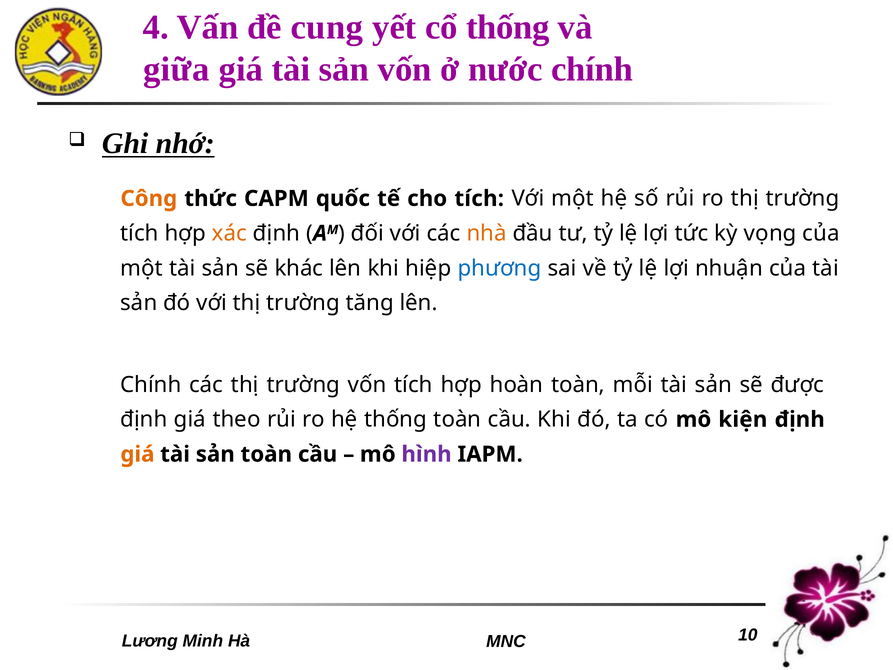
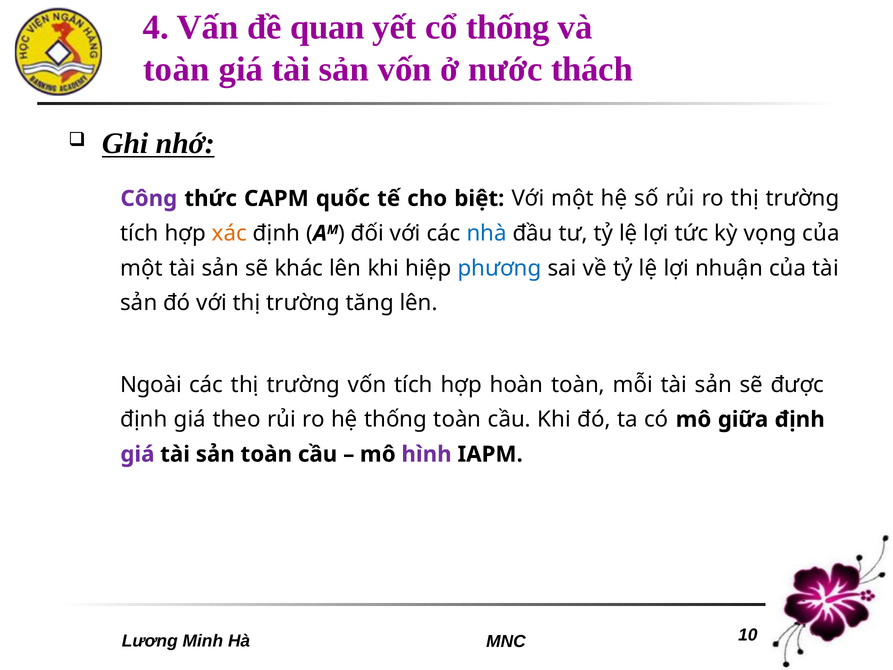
cung: cung -> quan (327, 27)
giữa: giữa -> toàn (176, 69)
nước chính: chính -> thách (592, 69)
Công colour: orange -> purple (149, 198)
tích: tích -> biệt (479, 198)
nhà colour: orange -> blue (487, 233)
Chính: Chính -> Ngoài (151, 385)
kiện: kiện -> giữa (743, 419)
giá colour: orange -> purple (137, 454)
